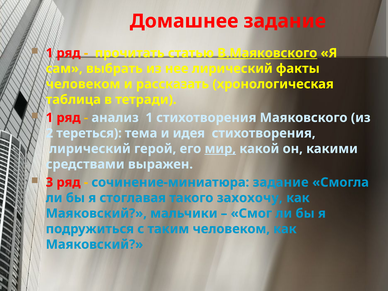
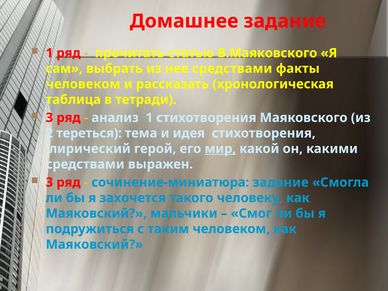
В.Маяковского underline: present -> none (267, 53)
нее лирический: лирический -> средствами (232, 69)
1: 1 -> 3 (49, 118)
стоглавая: стоглавая -> захочется (133, 198)
захохочу: захохочу -> человеку (250, 198)
